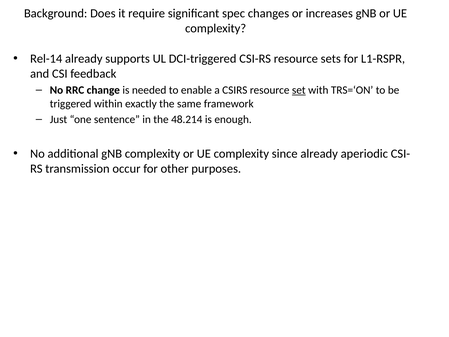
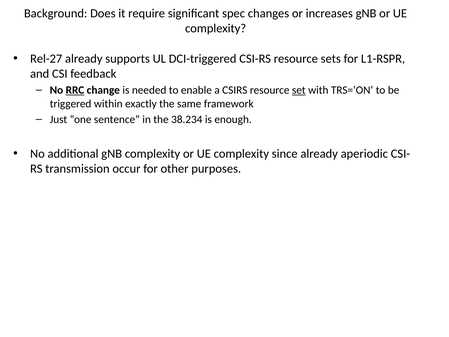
Rel-14: Rel-14 -> Rel-27 (46, 59)
RRC underline: none -> present (75, 90)
48.214: 48.214 -> 38.234 (187, 119)
